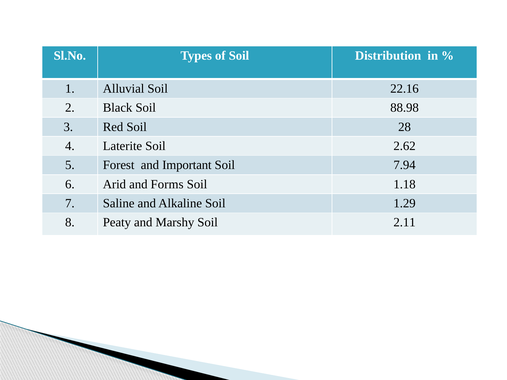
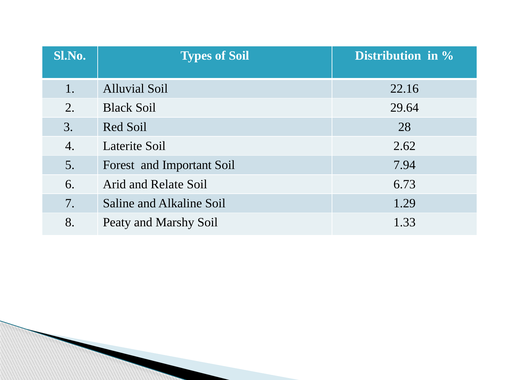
88.98: 88.98 -> 29.64 (405, 108)
Forms: Forms -> Relate (167, 184)
1.18: 1.18 -> 6.73 (405, 184)
2.11: 2.11 -> 1.33 (405, 223)
